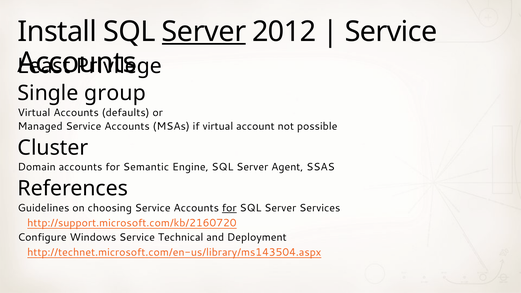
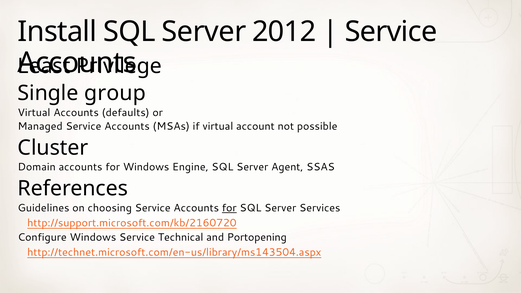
Server underline: present -> none (204, 32)
for Semantic: Semantic -> Windows (146, 167)
Deployment: Deployment -> Portopening (257, 237)
